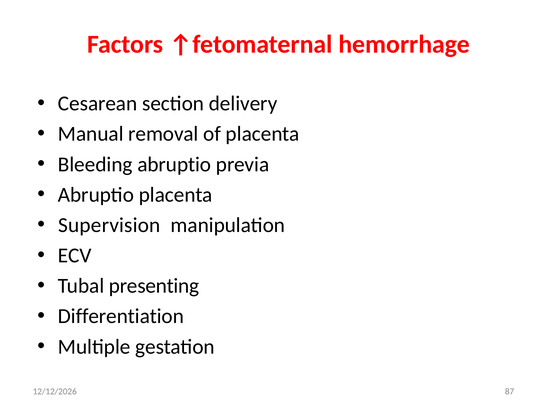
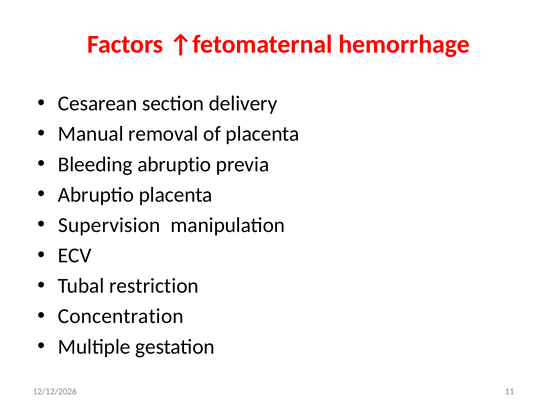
presenting: presenting -> restriction (154, 286)
Differentiation: Differentiation -> Concentration (121, 316)
87: 87 -> 11 (510, 392)
